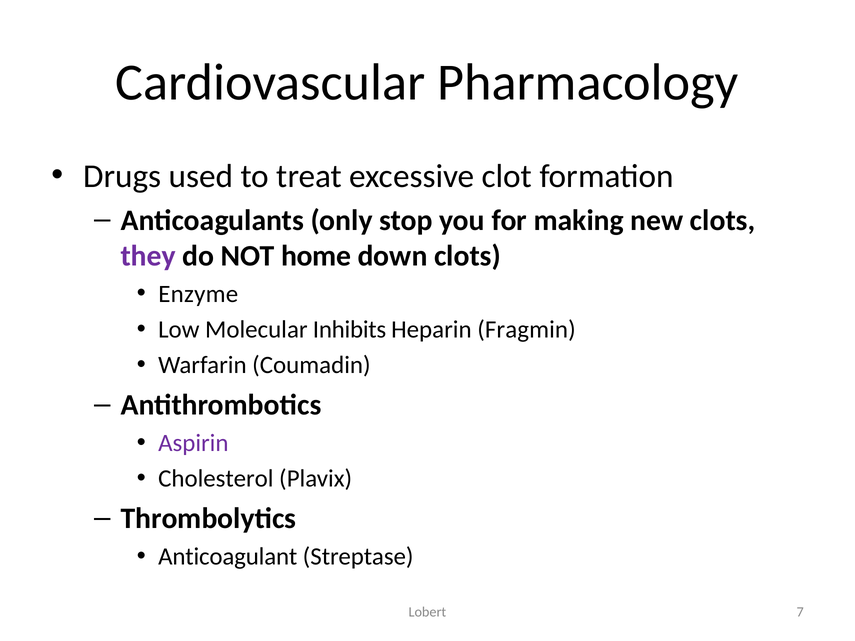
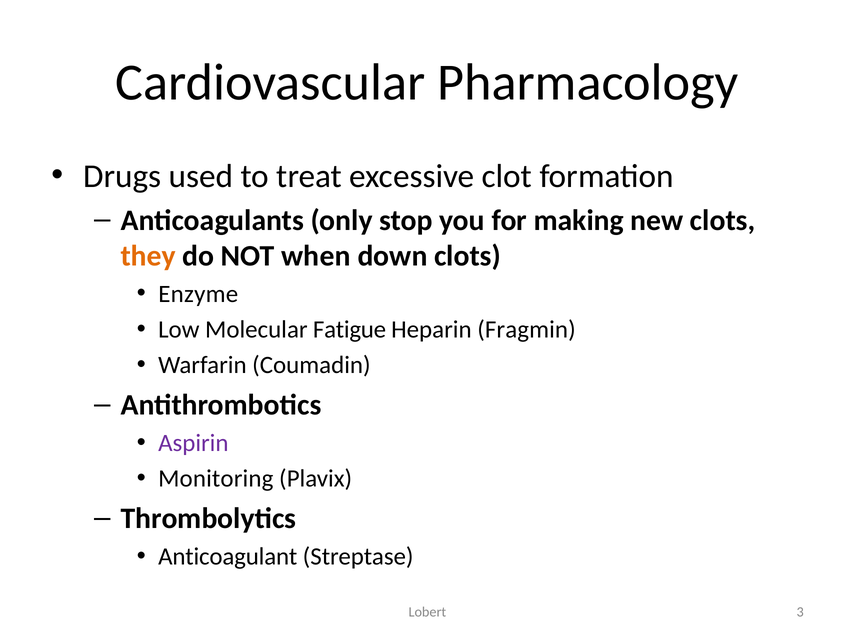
they colour: purple -> orange (148, 256)
home: home -> when (316, 256)
Inhibits: Inhibits -> Fatigue (350, 330)
Cholesterol: Cholesterol -> Monitoring (216, 479)
7: 7 -> 3 (800, 612)
